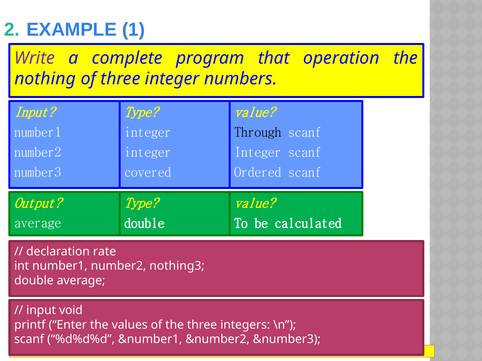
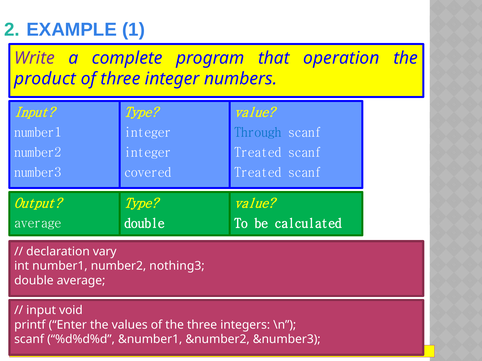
nothing: nothing -> product (45, 79)
Through colour: black -> blue (258, 132)
Integer: Integer -> Treated (258, 153)
Ordered: Ordered -> Treated (258, 173)
rate: rate -> vary (105, 252)
